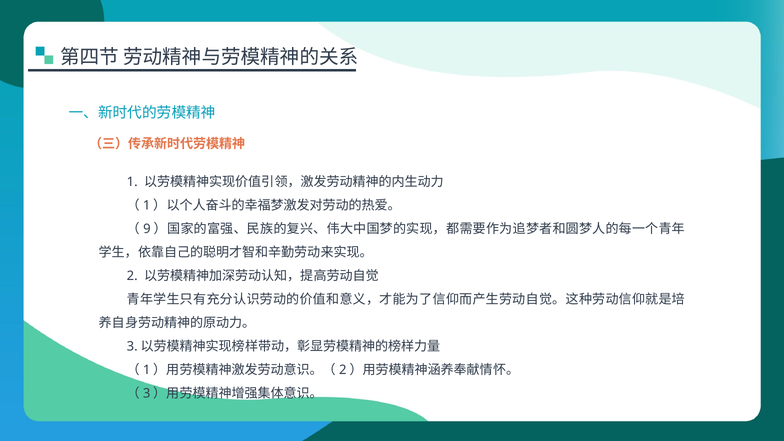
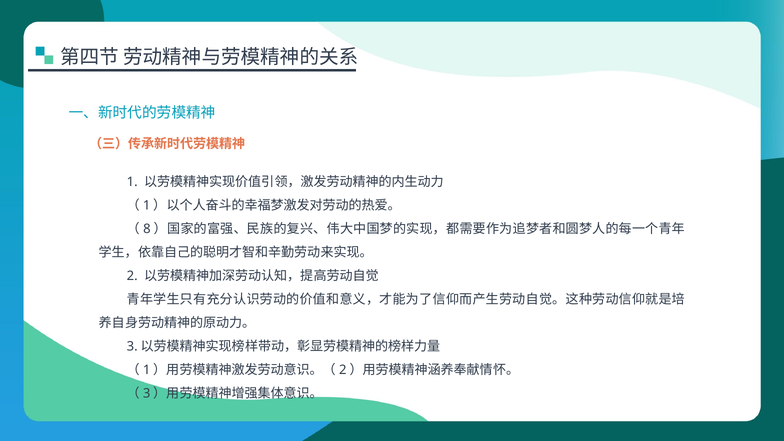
9: 9 -> 8 (147, 229)
